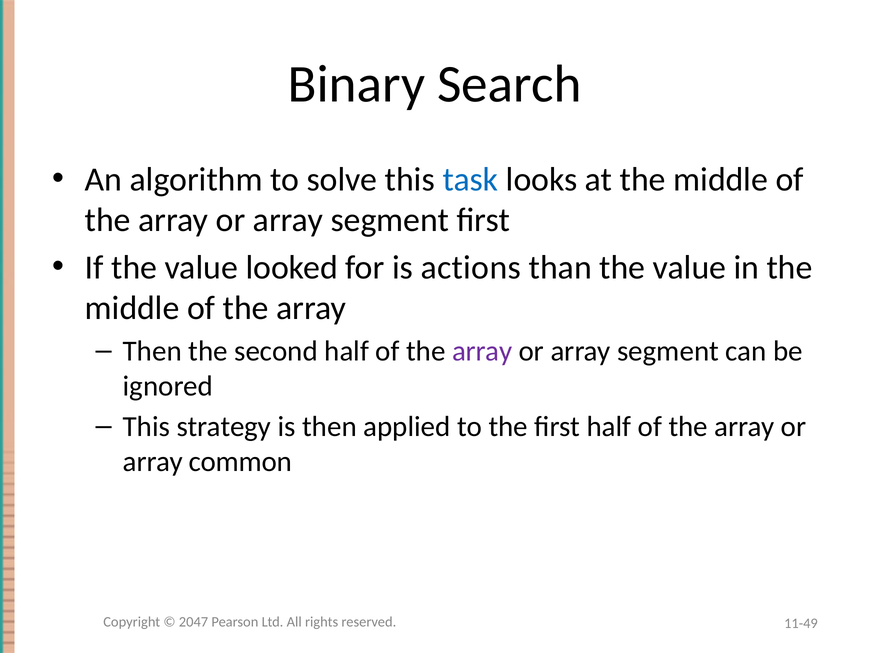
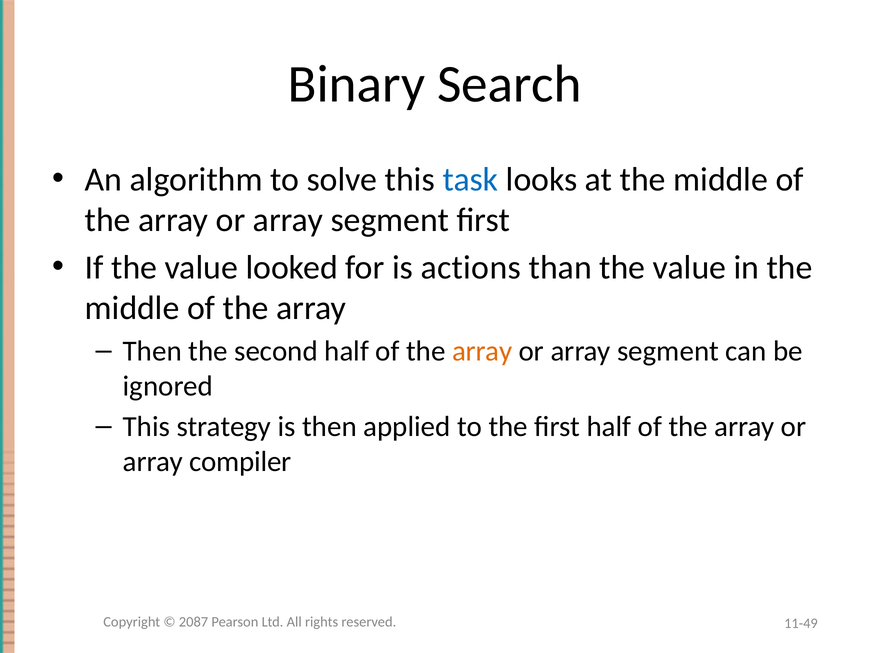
array colour: purple -> orange (482, 351)
common: common -> compiler (240, 461)
2047: 2047 -> 2087 (194, 622)
